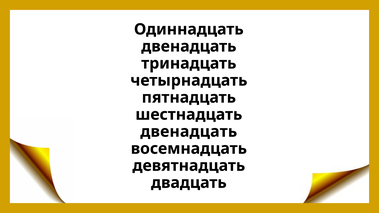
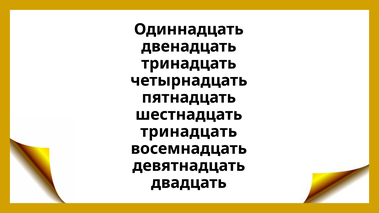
двенадцать: двенадцать -> тринадцать (189, 132)
